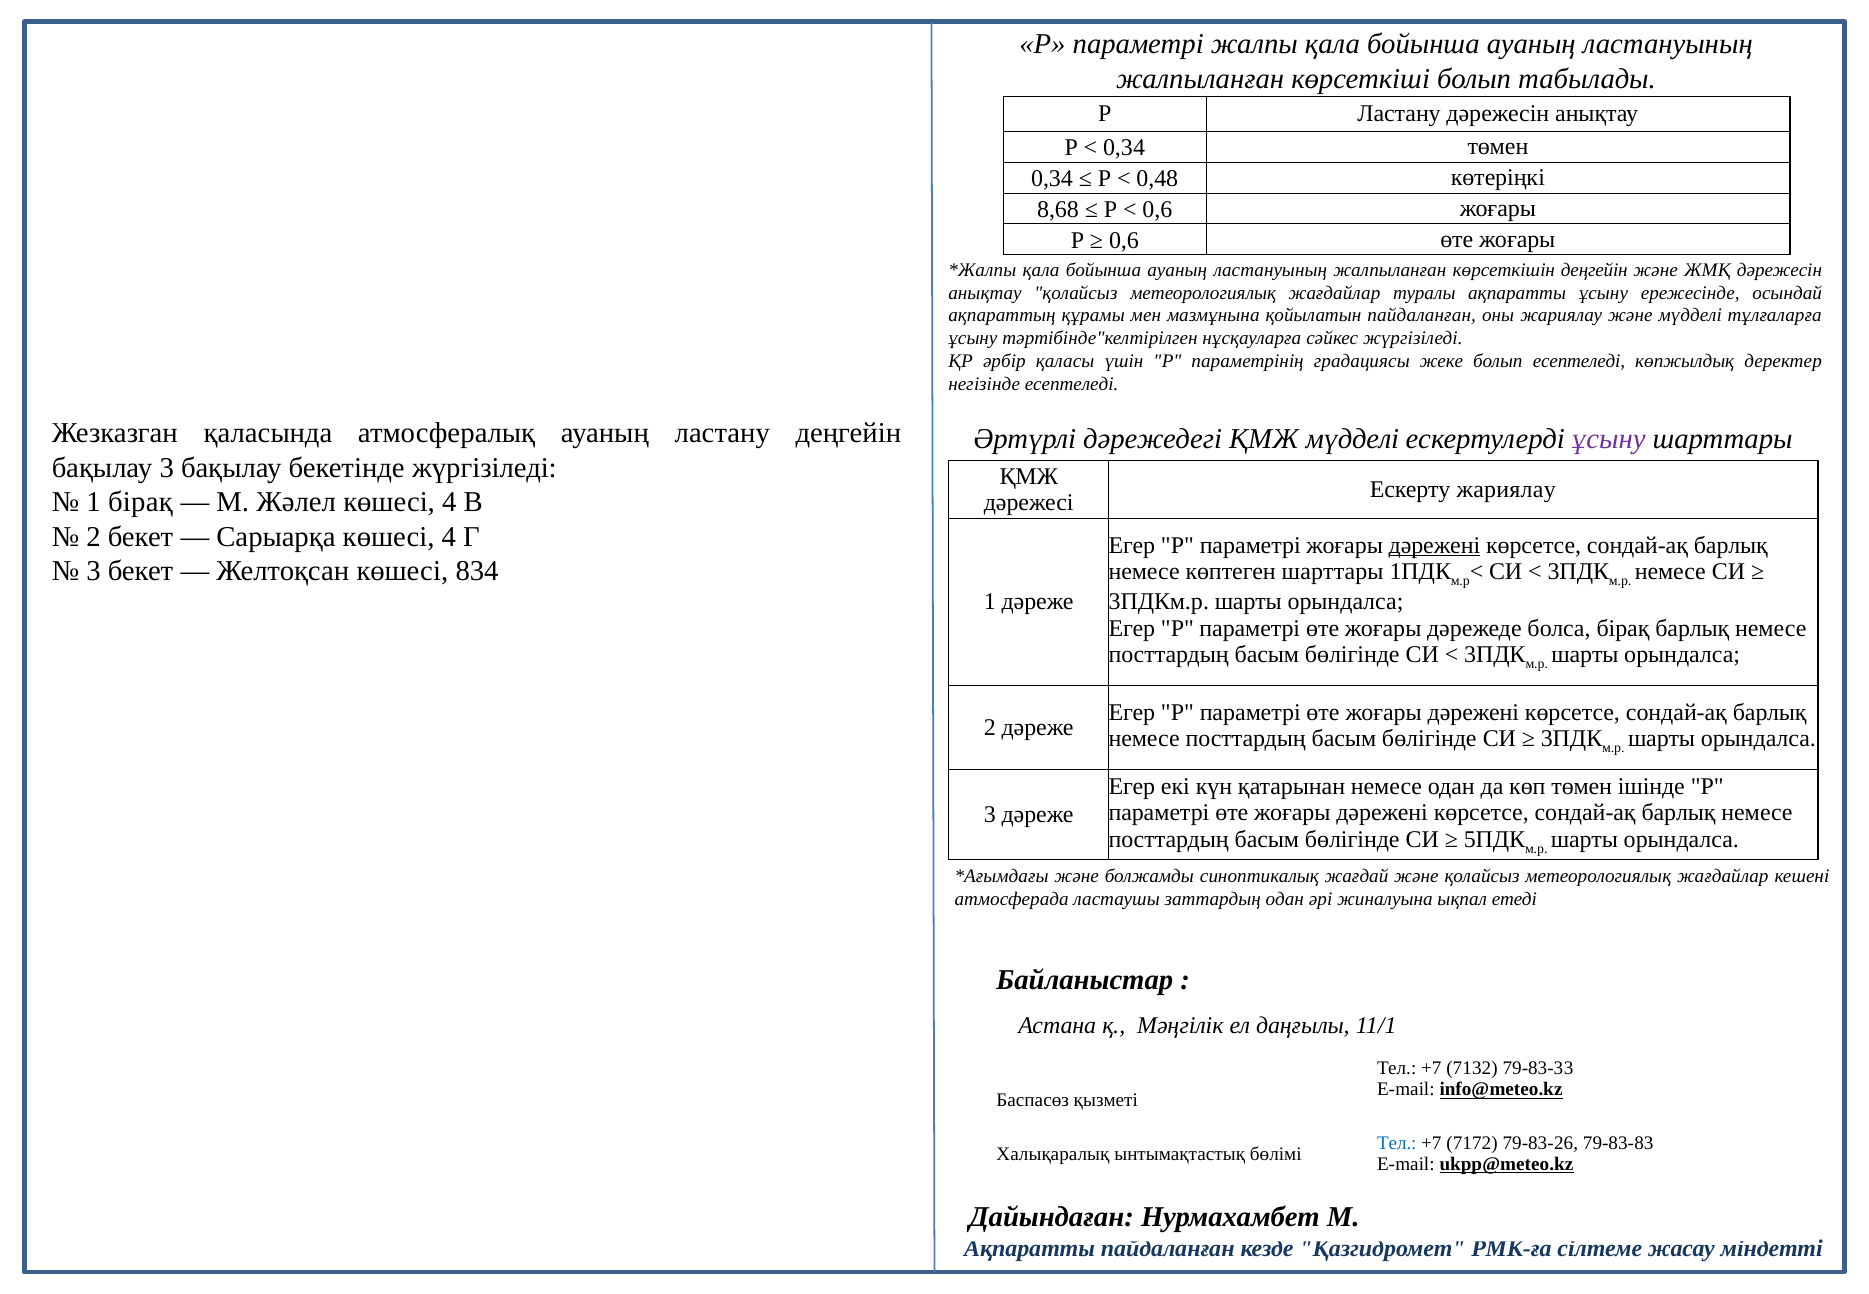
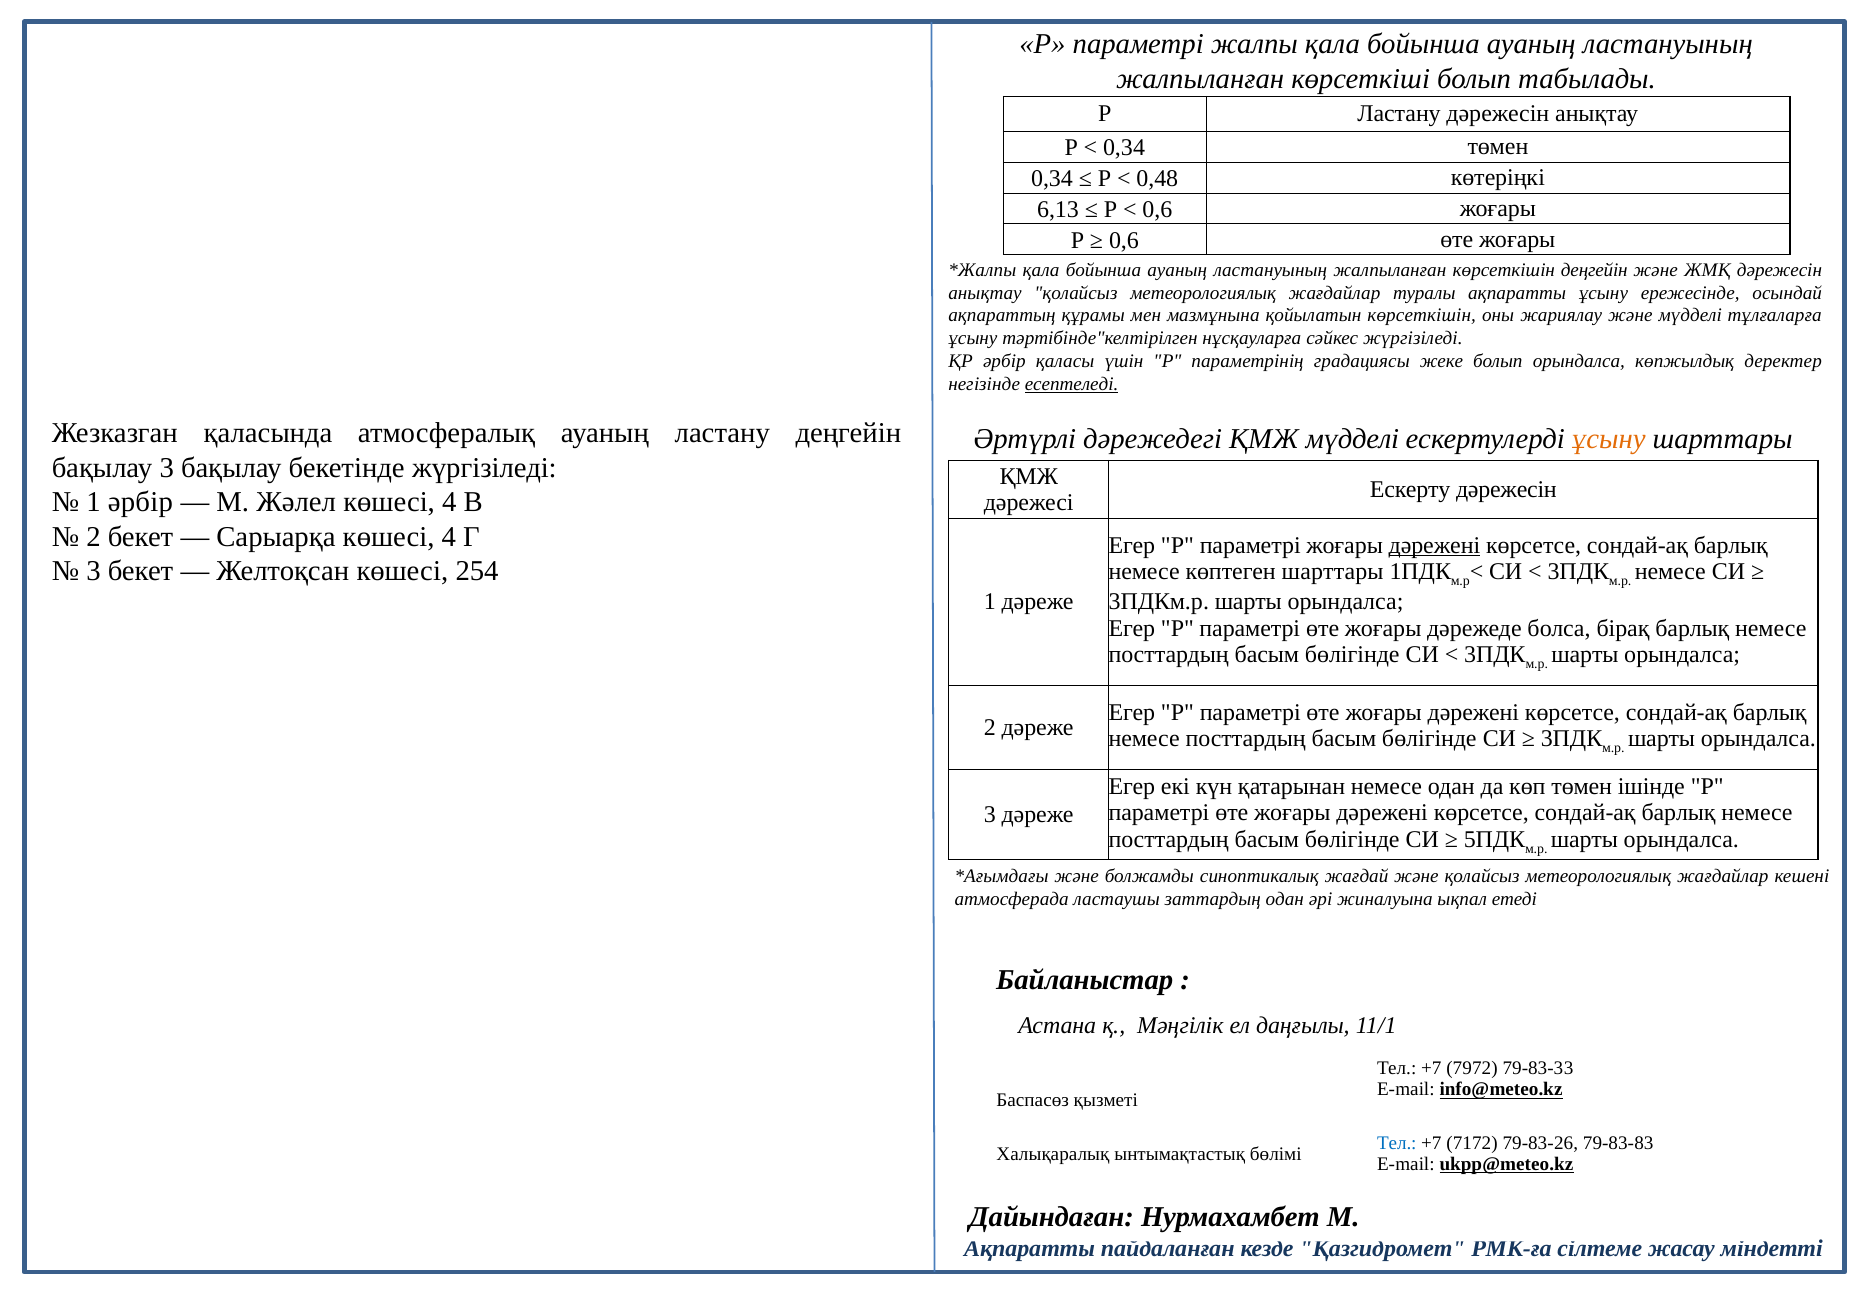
8,68: 8,68 -> 6,13 (1058, 210)
қойылатын пайдаланған: пайдаланған -> көрсеткішін (1422, 316)
болып есептеледі: есептеледі -> орындалса (1579, 362)
есептеледі underline: none -> present (1072, 385)
ұсыну colour: purple -> orange (1609, 439)
Ескерту жариялау: жариялау -> дәрежесін (1506, 489)
1 бірақ: бірақ -> әрбір (140, 502)
834: 834 -> 254 (477, 571)
7132: 7132 -> 7972 (1472, 1068)
